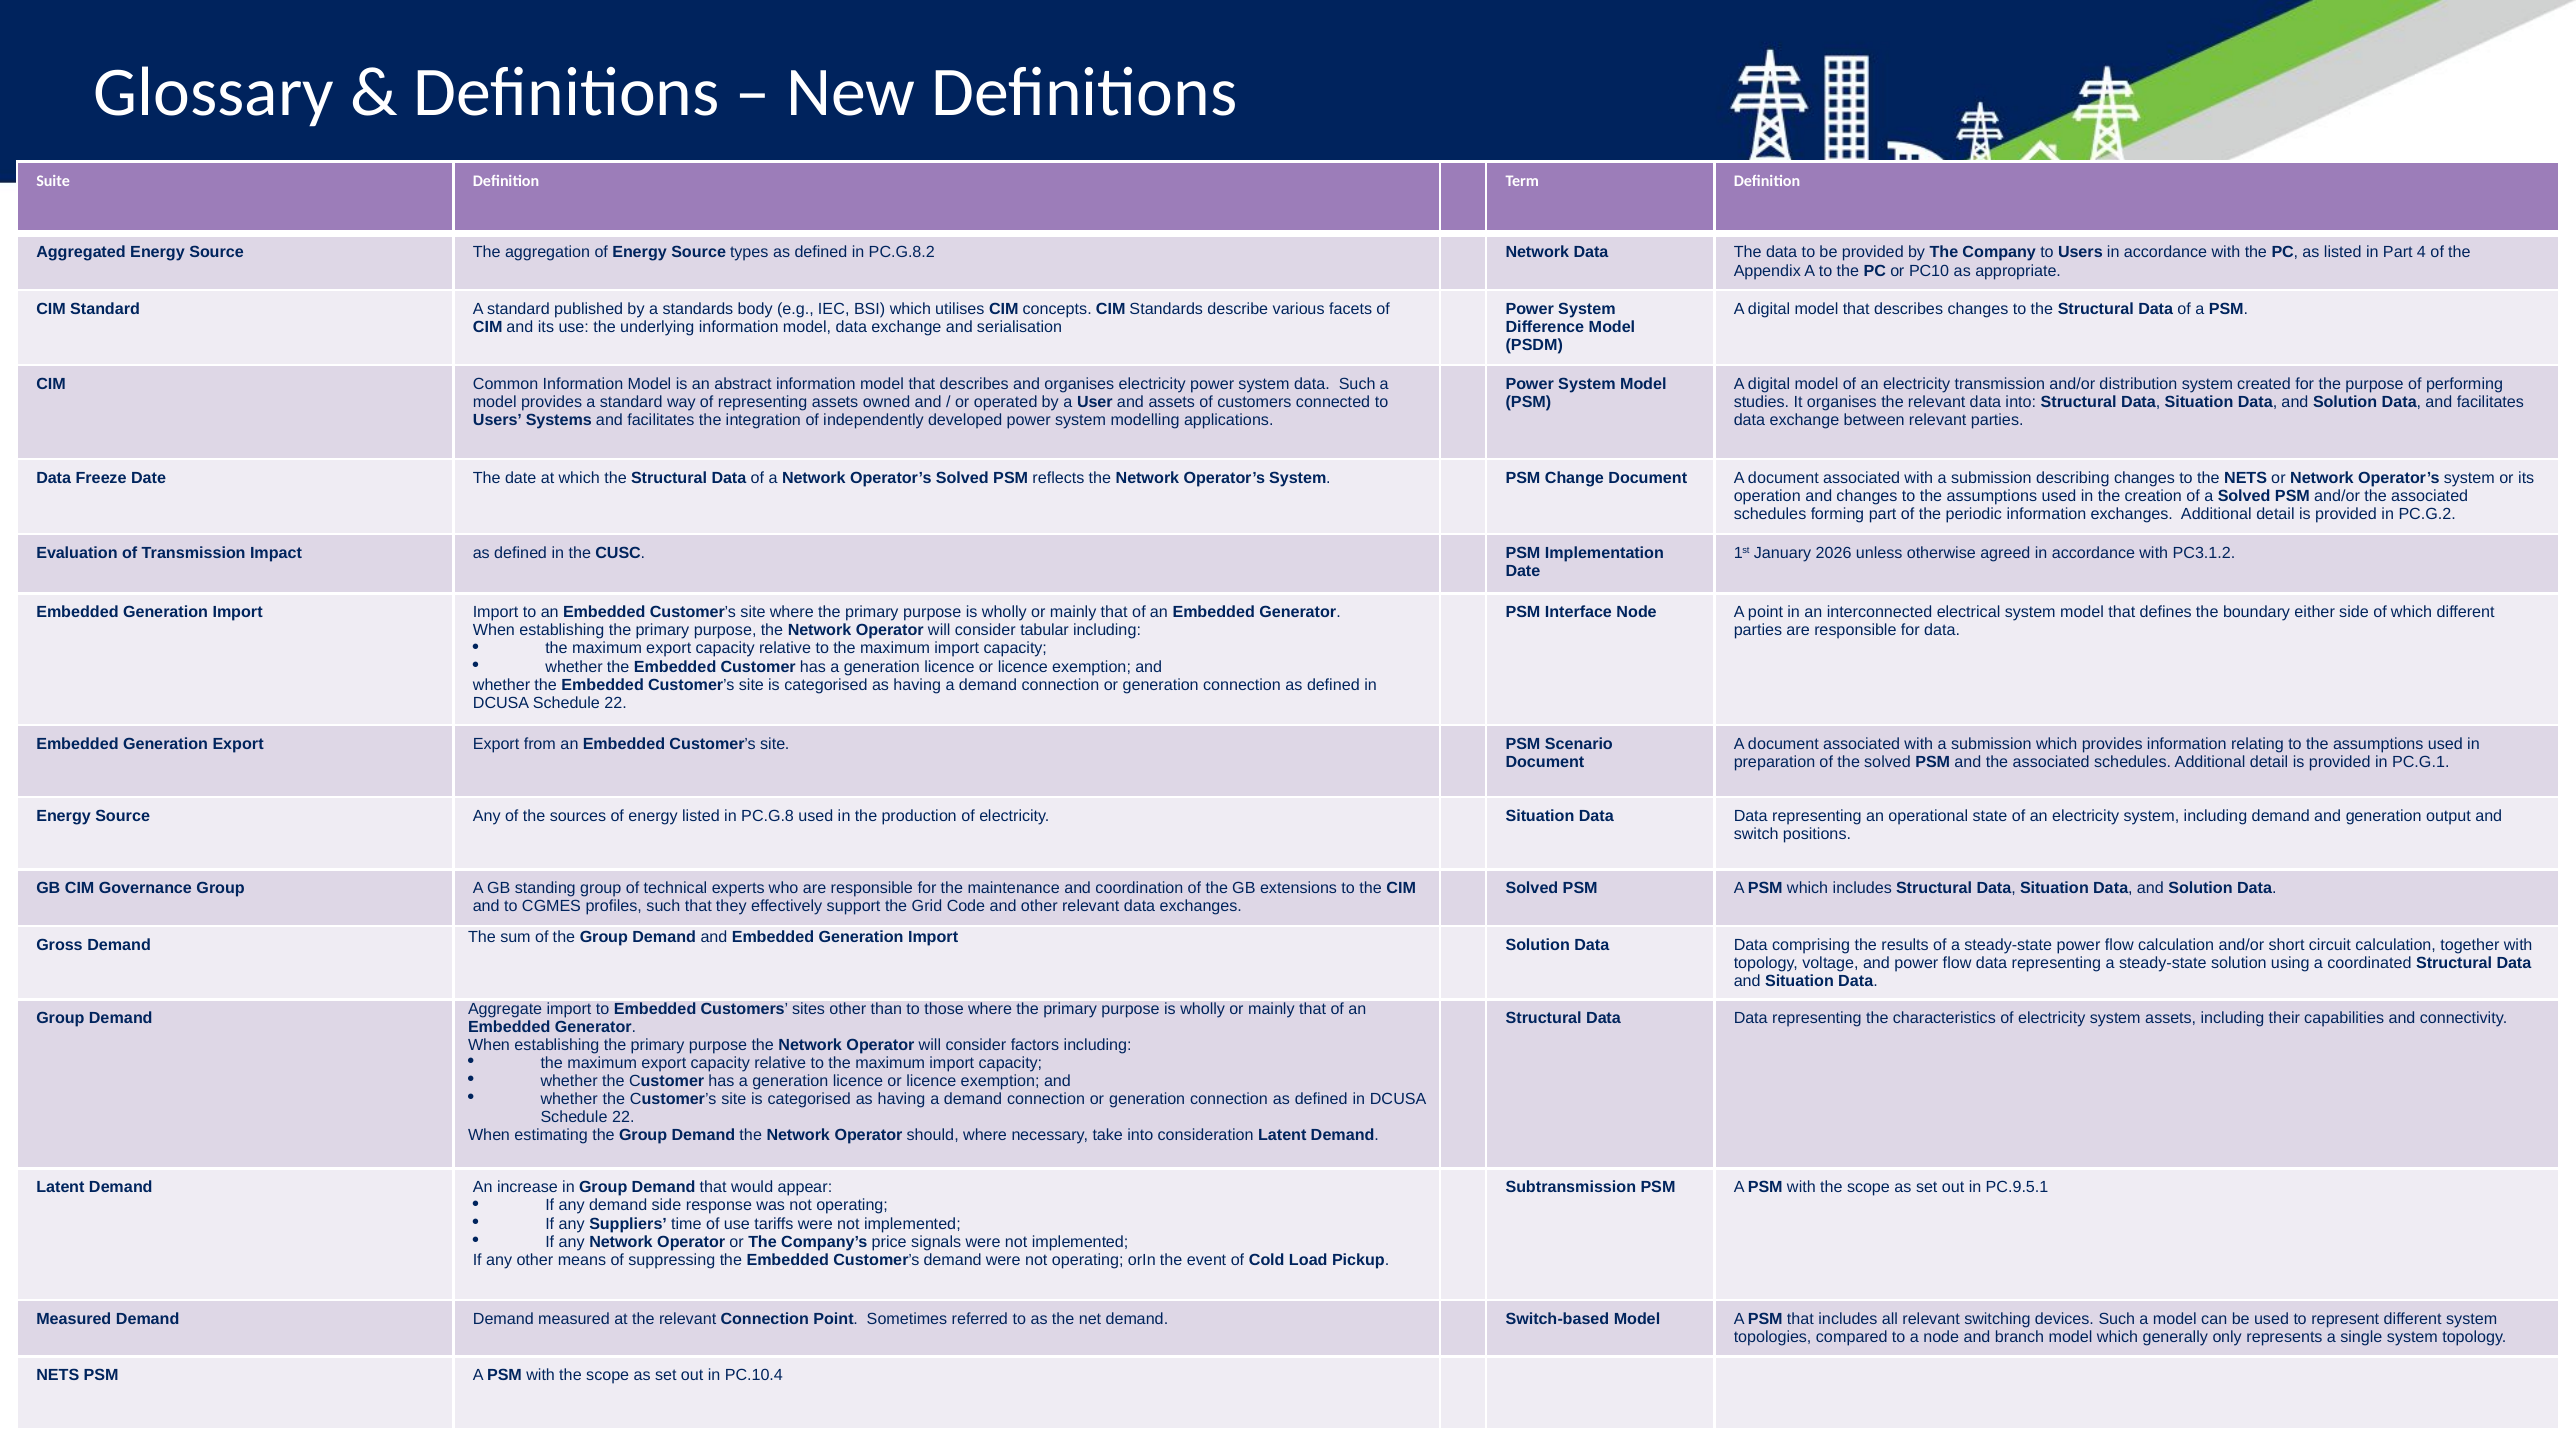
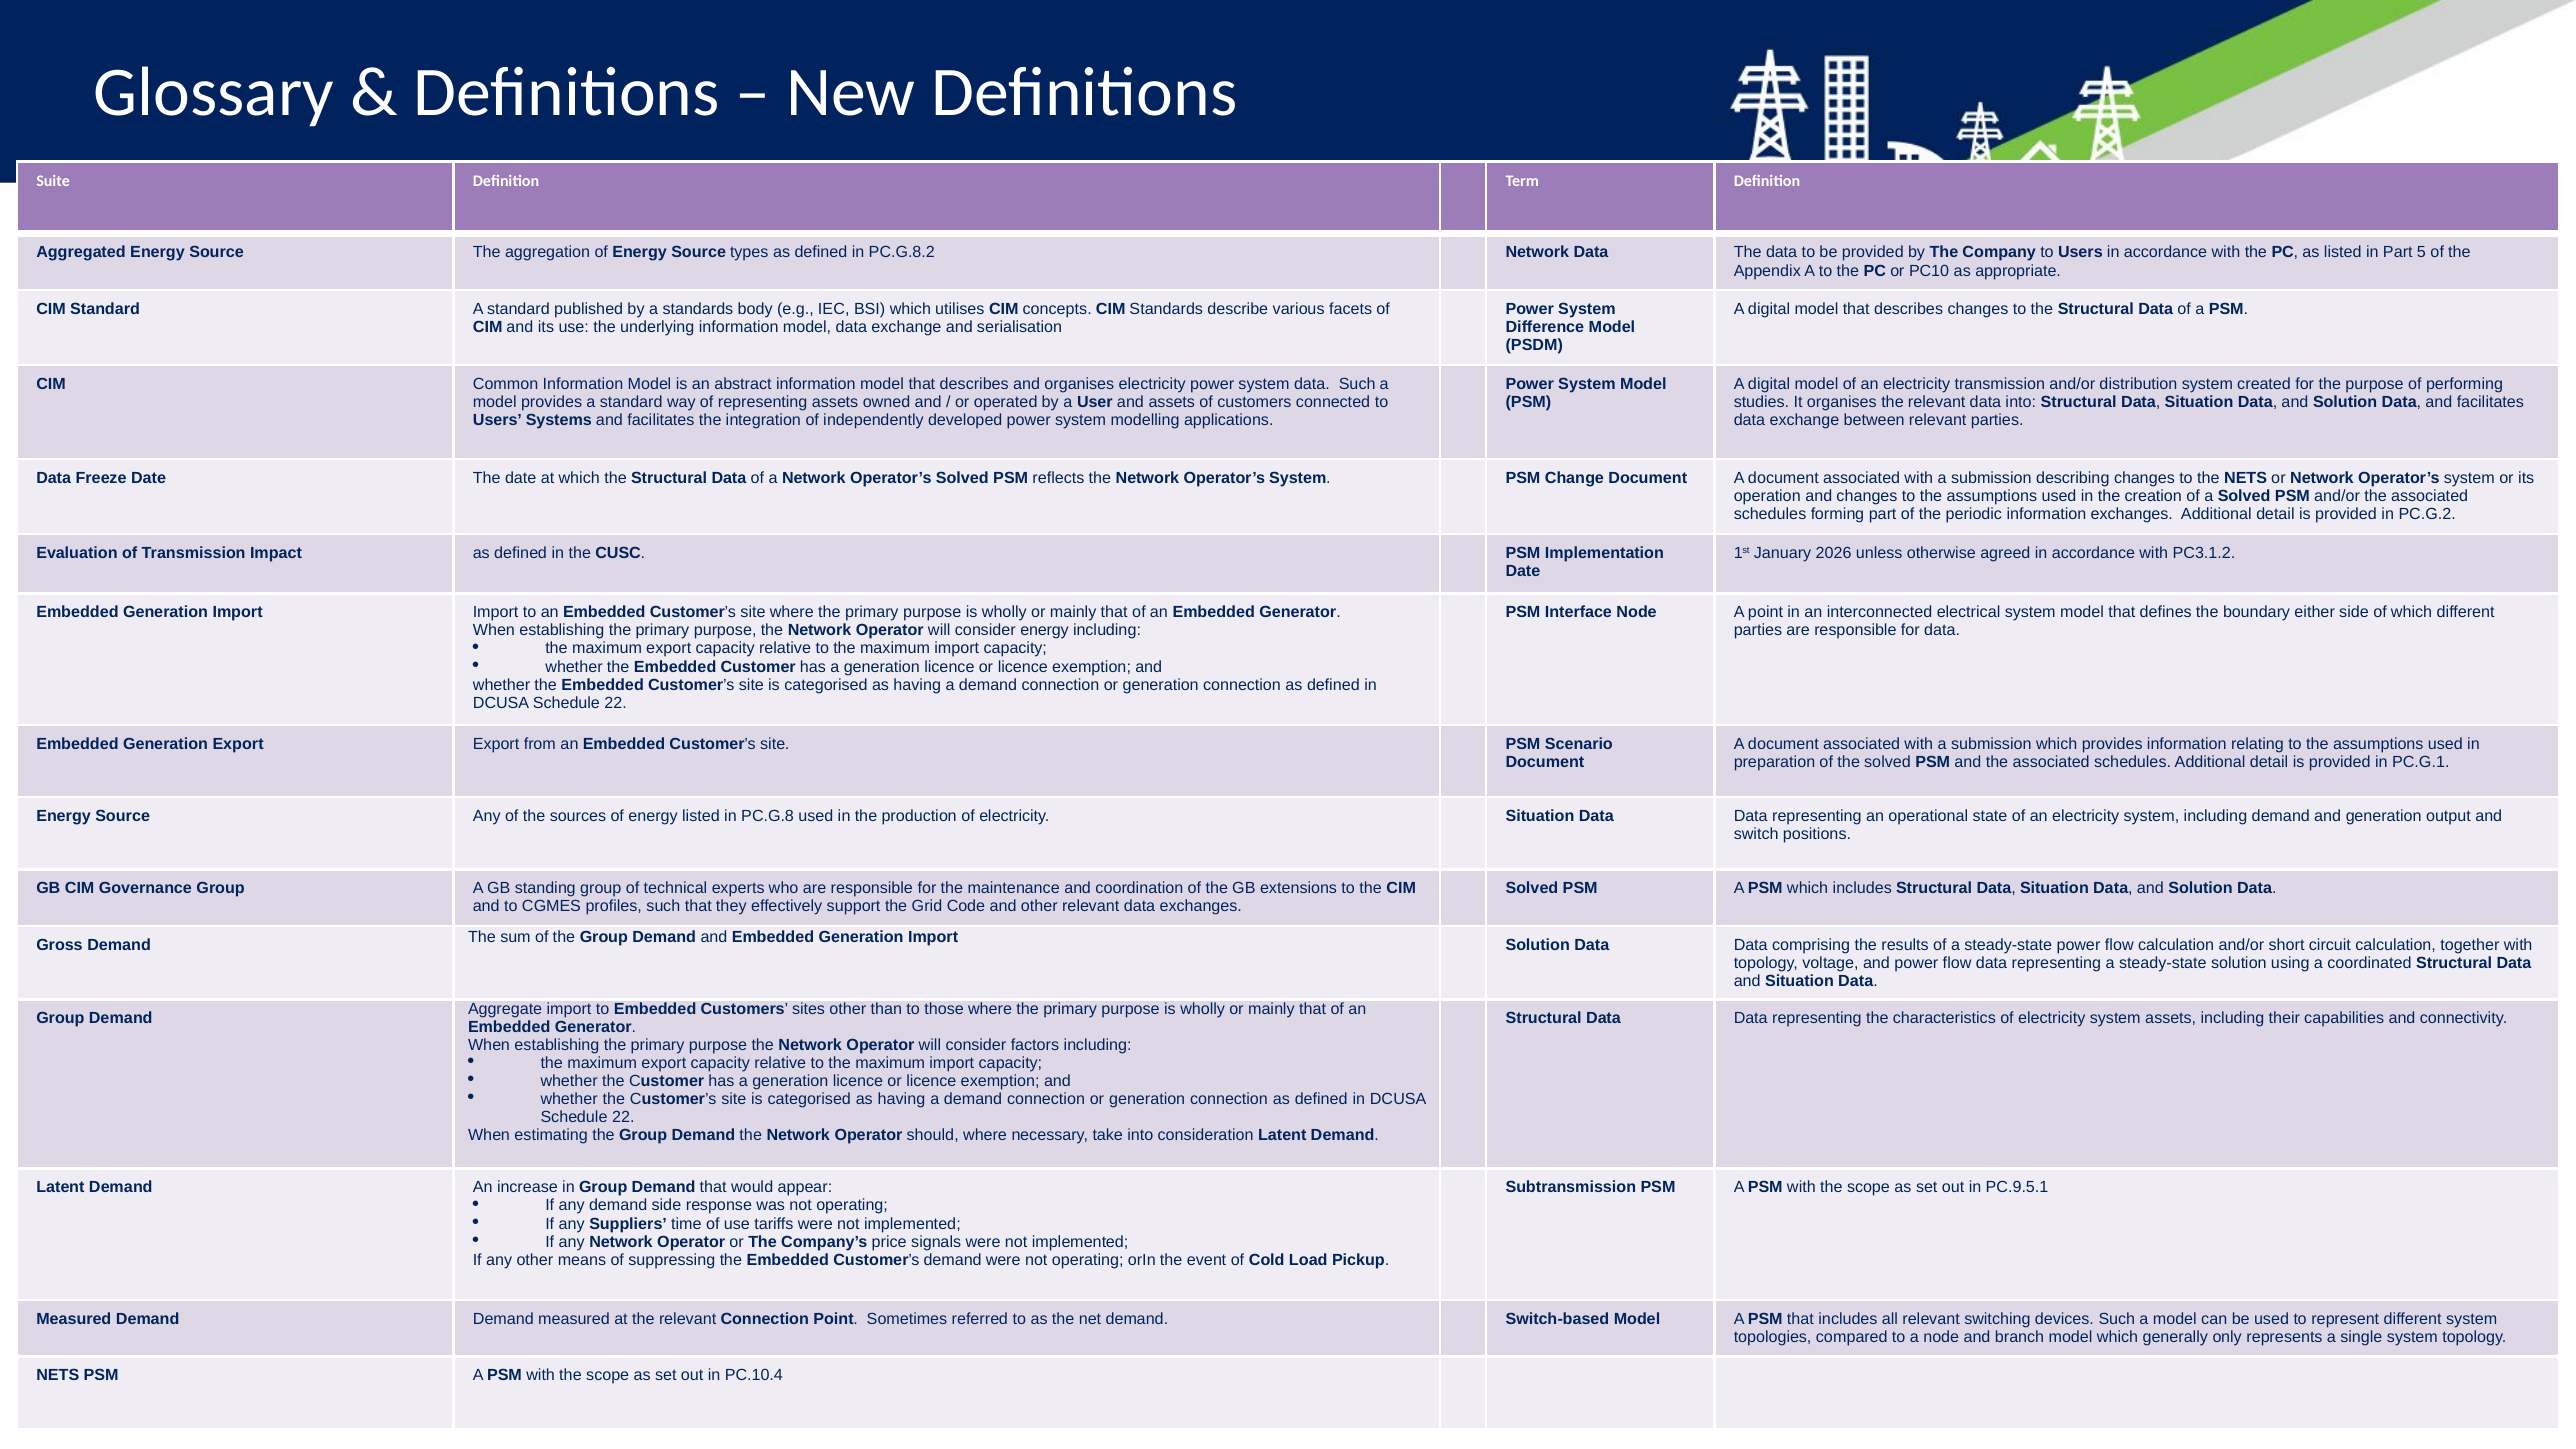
4: 4 -> 5 (2421, 253)
consider tabular: tabular -> energy (1045, 631)
